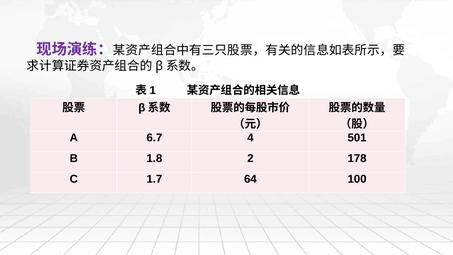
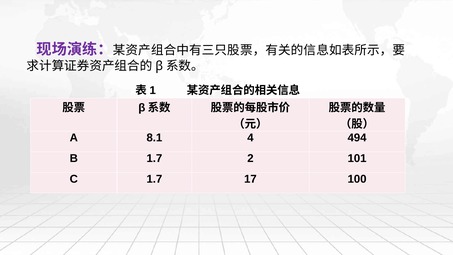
6.7: 6.7 -> 8.1 (154, 138)
501: 501 -> 494 (357, 138)
B 1.8: 1.8 -> 1.7 (154, 158)
178: 178 -> 101 (357, 158)
64: 64 -> 17 (250, 179)
